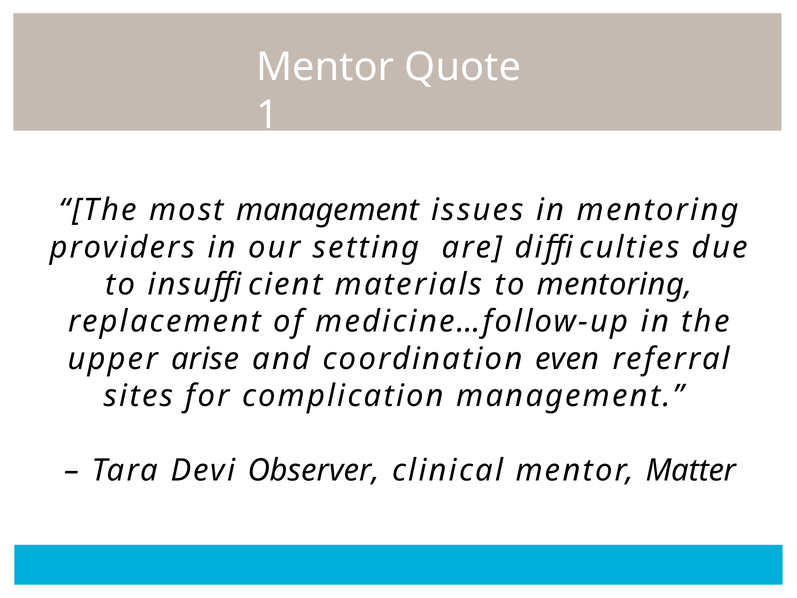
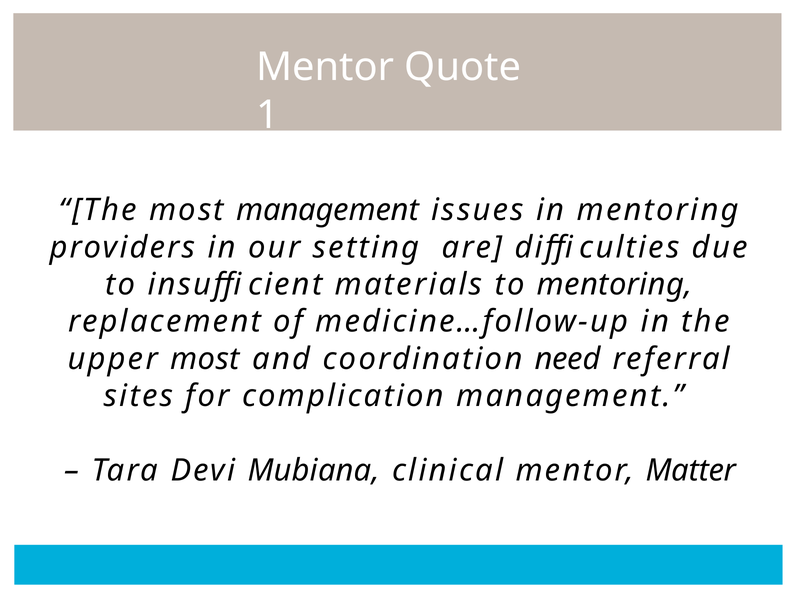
upper arise: arise -> most (205, 359)
even: even -> need (568, 359)
Observer: Observer -> Mubiana (314, 470)
